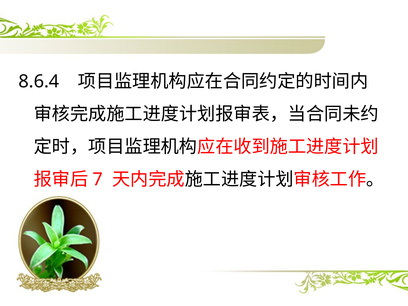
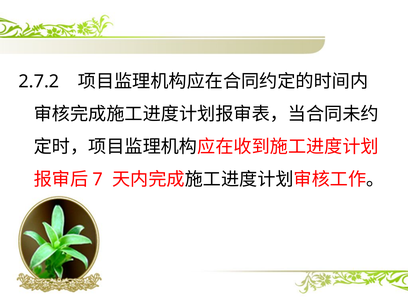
8.6.4: 8.6.4 -> 2.7.2 (39, 82)
